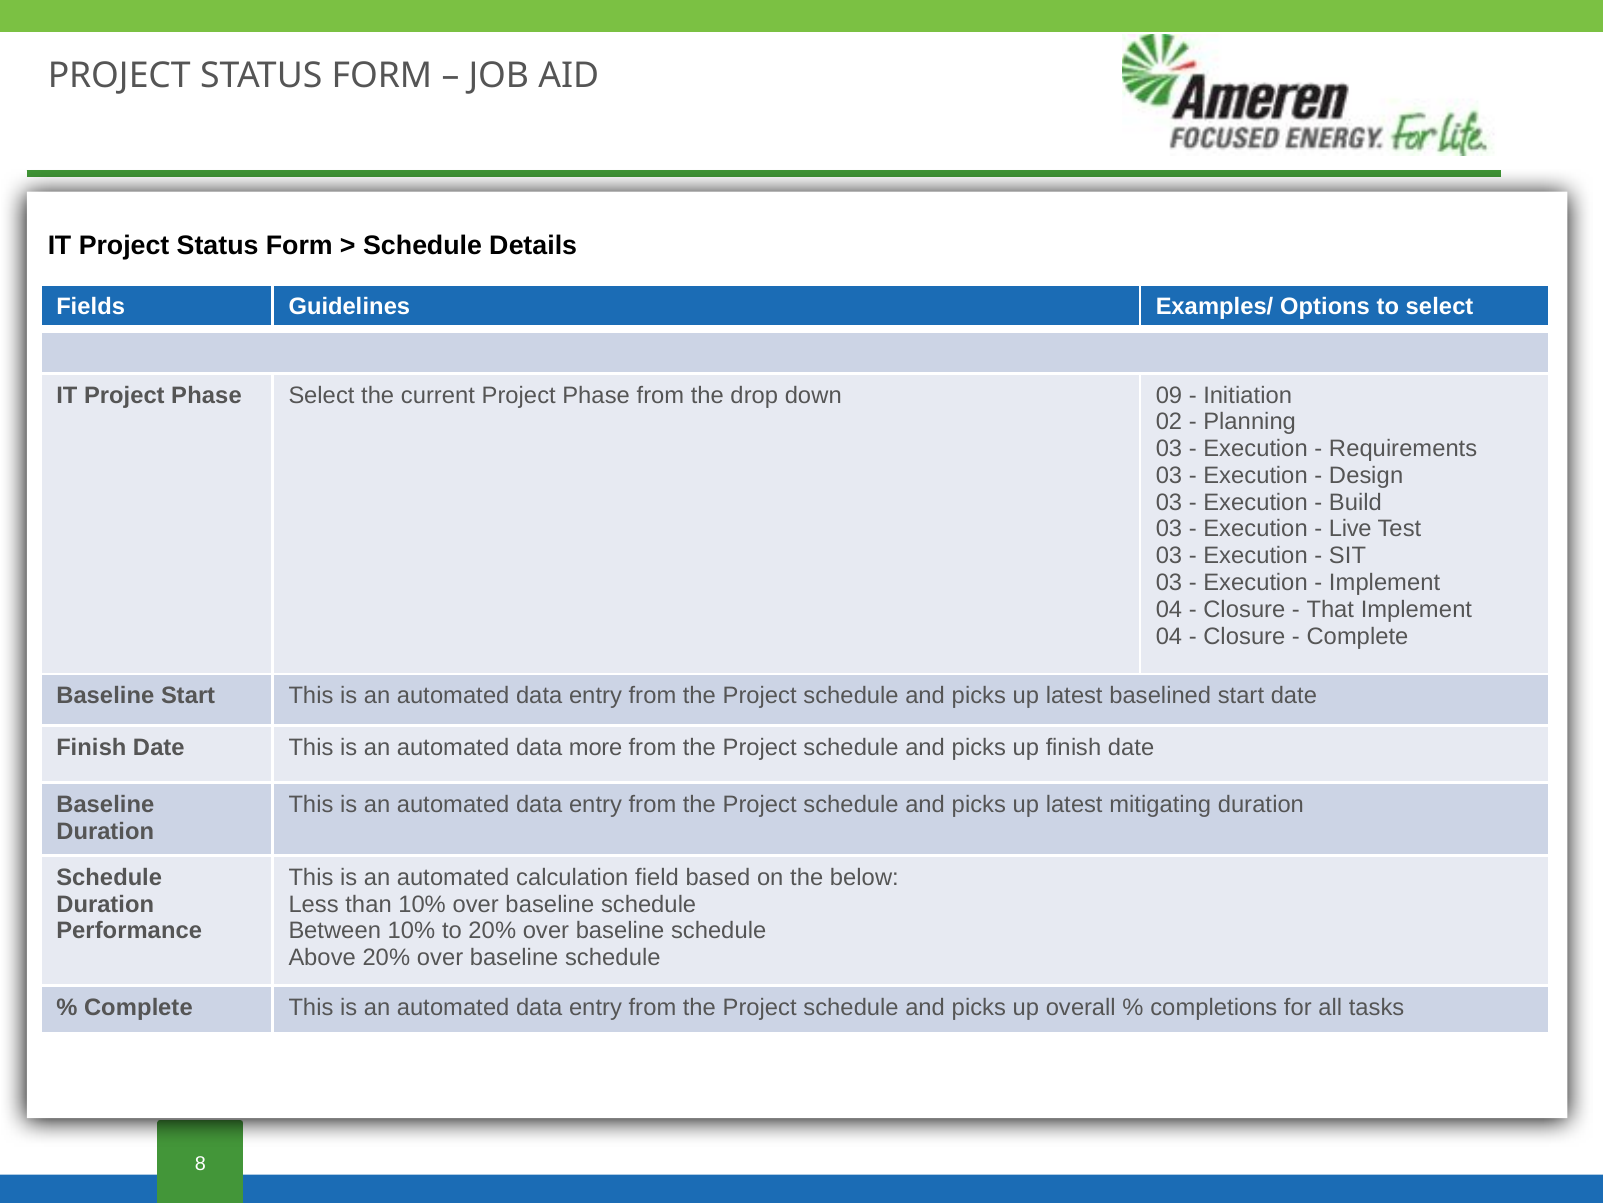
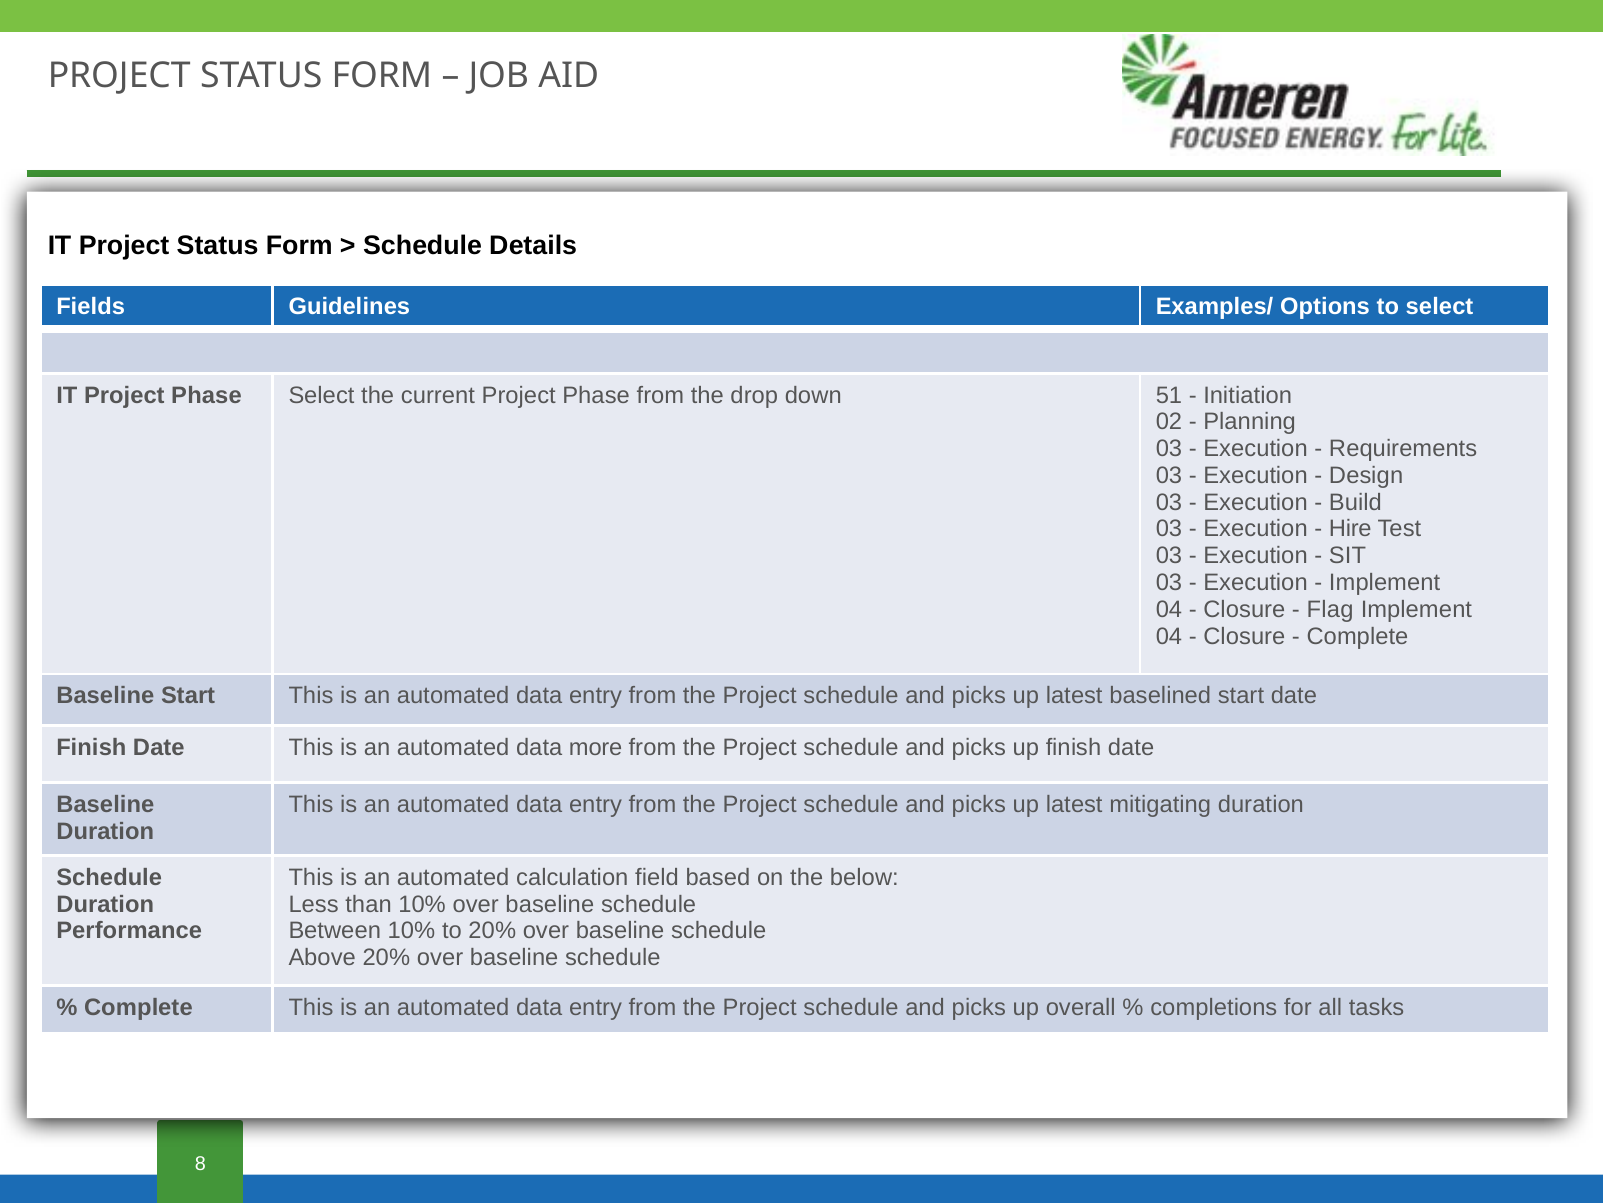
09: 09 -> 51 (1169, 395)
Live: Live -> Hire (1350, 529)
That: That -> Flag (1330, 609)
